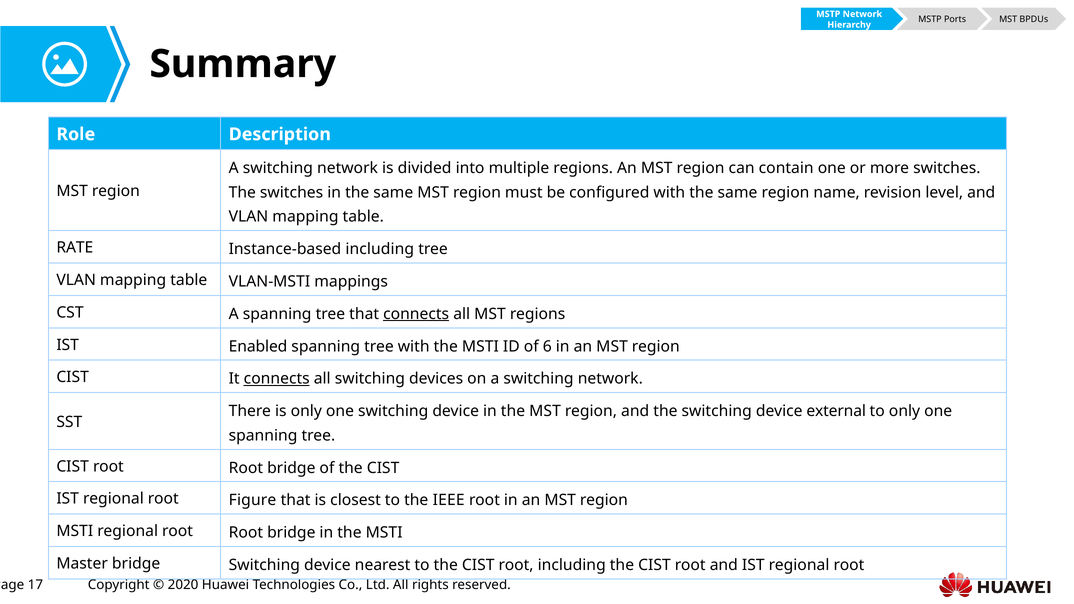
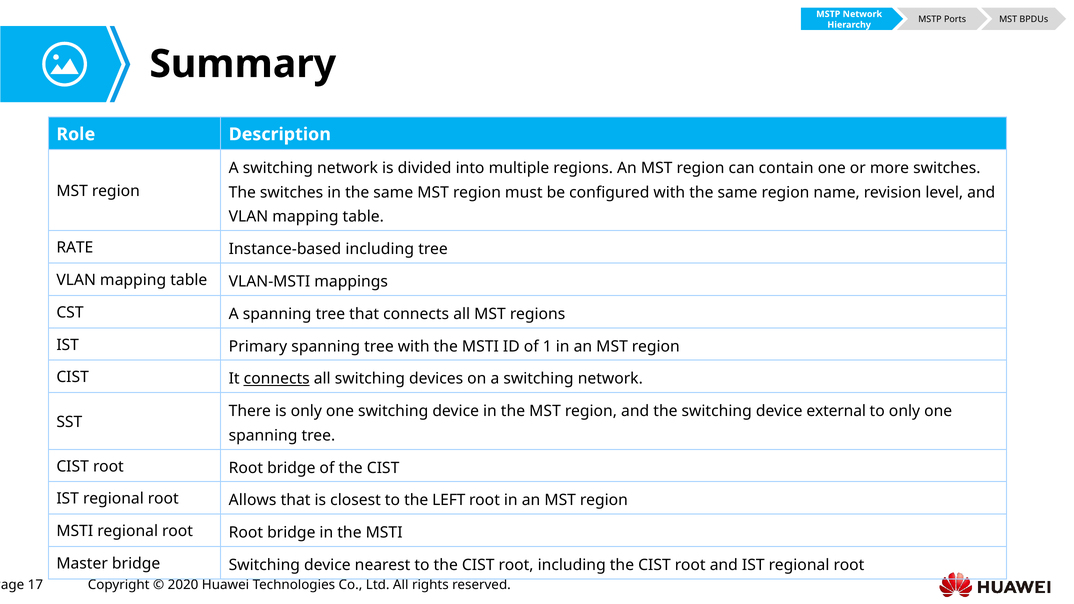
connects underline: present -> none (416, 314)
Enabled: Enabled -> Primary (258, 346)
6: 6 -> 1 (547, 346)
Figure: Figure -> Allows (253, 500)
IEEE: IEEE -> LEFT (449, 500)
